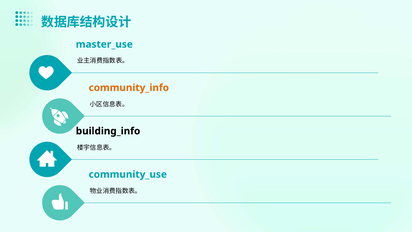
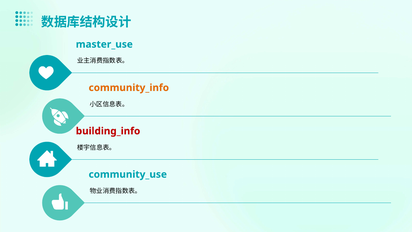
building_info colour: black -> red (108, 131)
